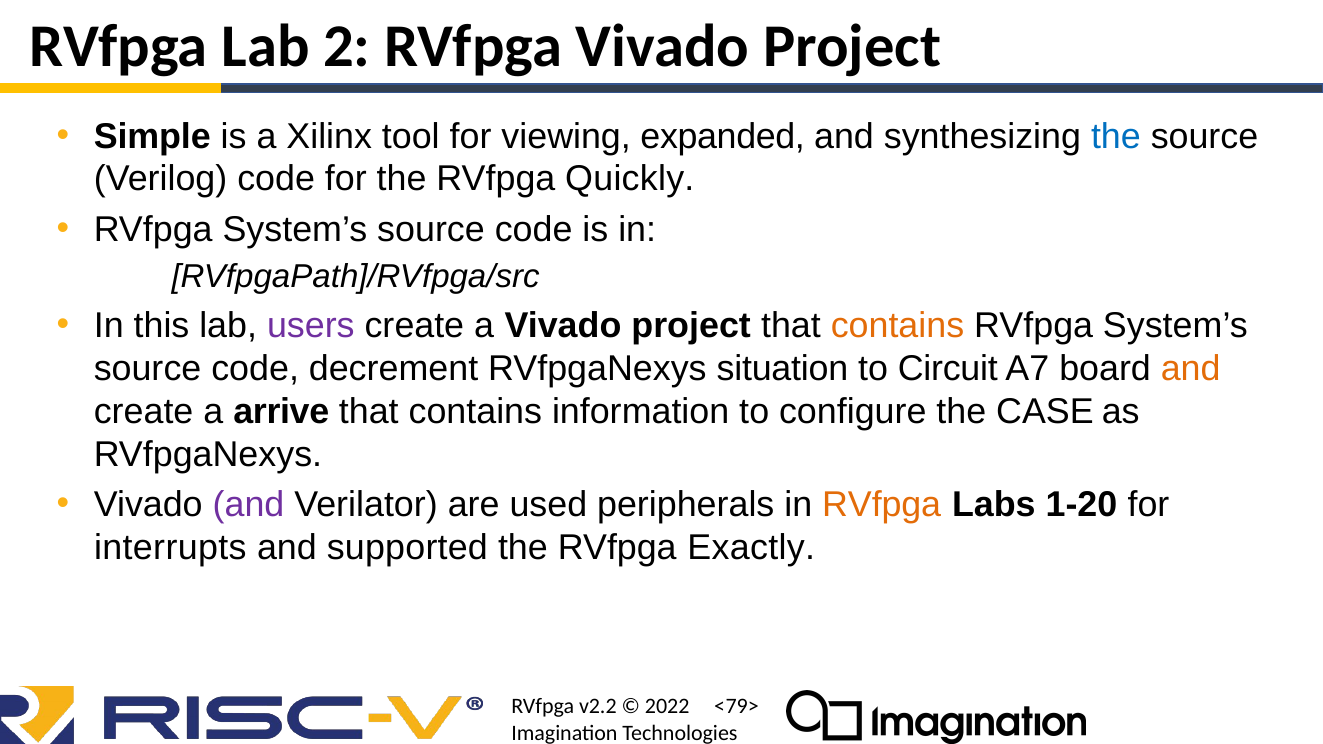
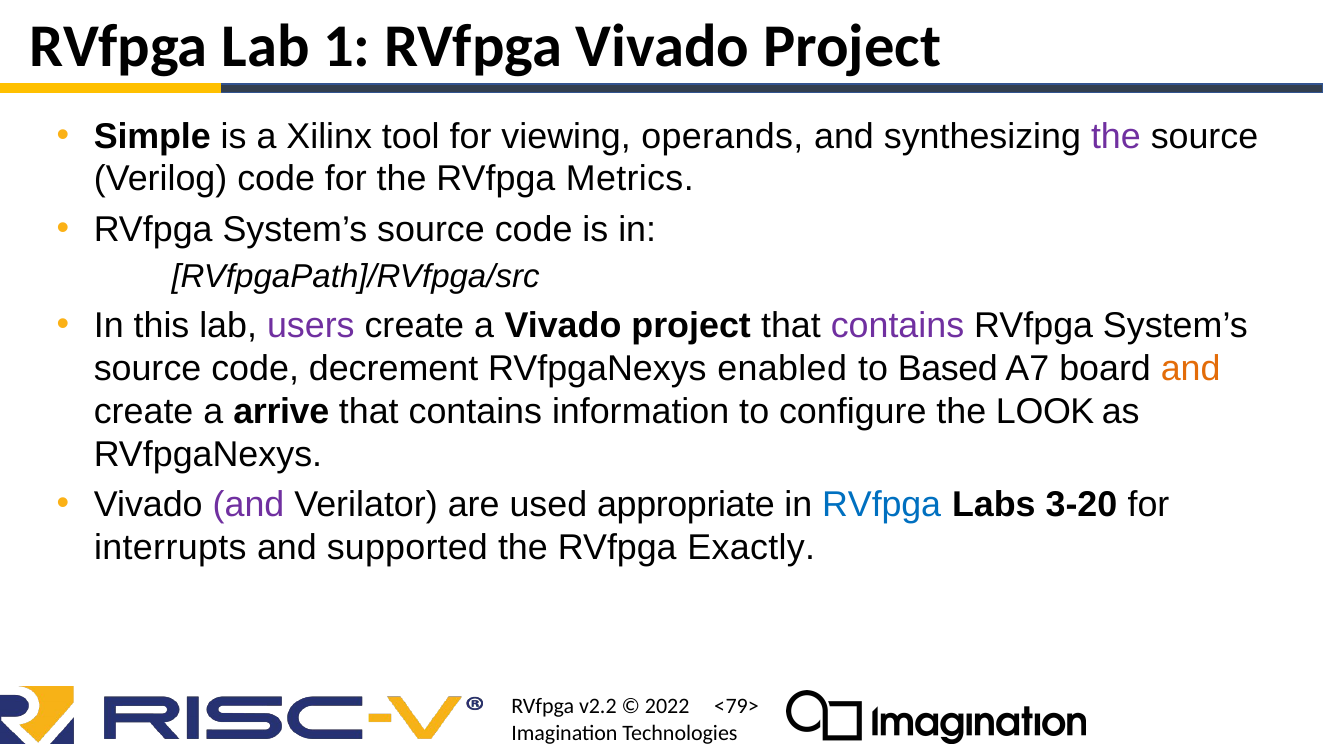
2: 2 -> 1 (347, 47)
expanded: expanded -> operands (722, 136)
the colour: blue -> purple (1116, 136)
Quickly: Quickly -> Metrics (630, 179)
contains colour: orange -> purple (897, 326)
situation: situation -> enabled (782, 369)
Circuit: Circuit -> Based (948, 369)
CASE: CASE -> LOOK (1045, 412)
peripherals: peripherals -> appropriate (686, 505)
RVfpga colour: orange -> blue (882, 505)
1-20: 1-20 -> 3-20 (1081, 505)
